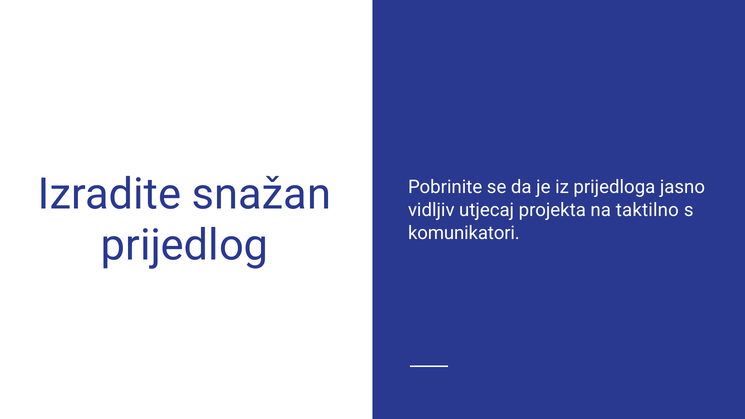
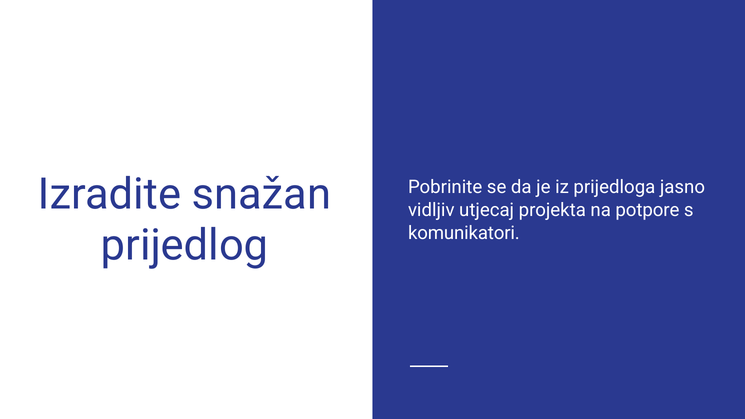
taktilno: taktilno -> potpore (647, 210)
